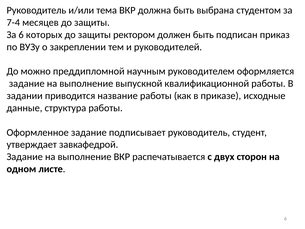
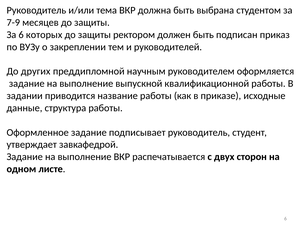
7-4: 7-4 -> 7-9 (13, 22)
можно: можно -> других (36, 71)
